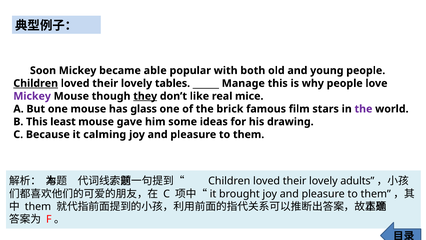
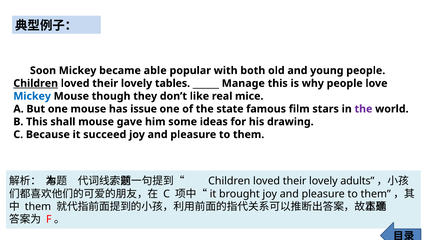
Mickey colour: purple -> blue (32, 96)
they underline: present -> none (145, 96)
glass: glass -> issue (144, 109)
brick: brick -> state (230, 109)
least: least -> shall (63, 122)
calming: calming -> succeed (105, 134)
